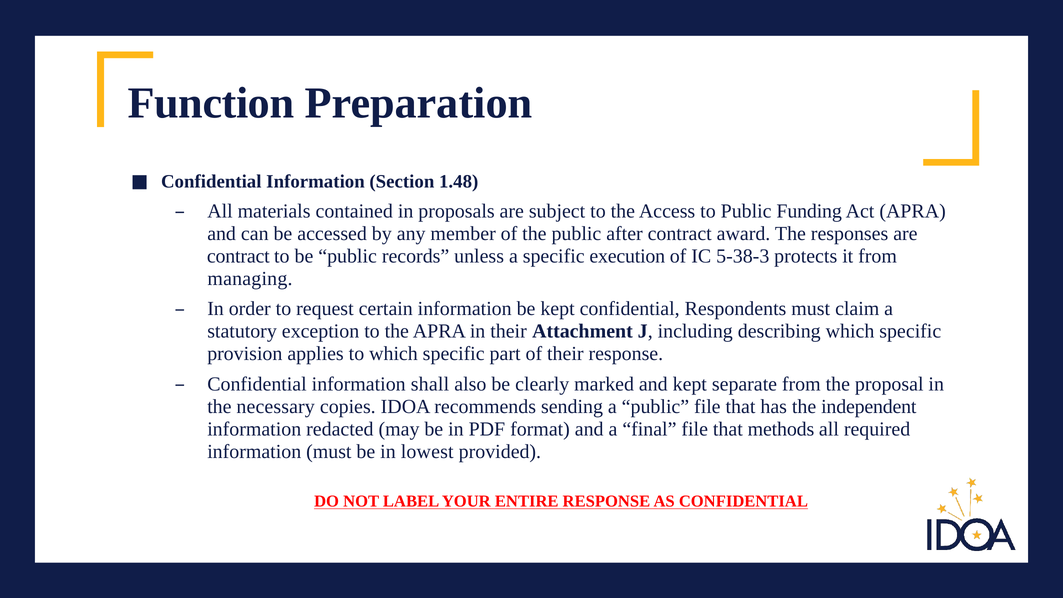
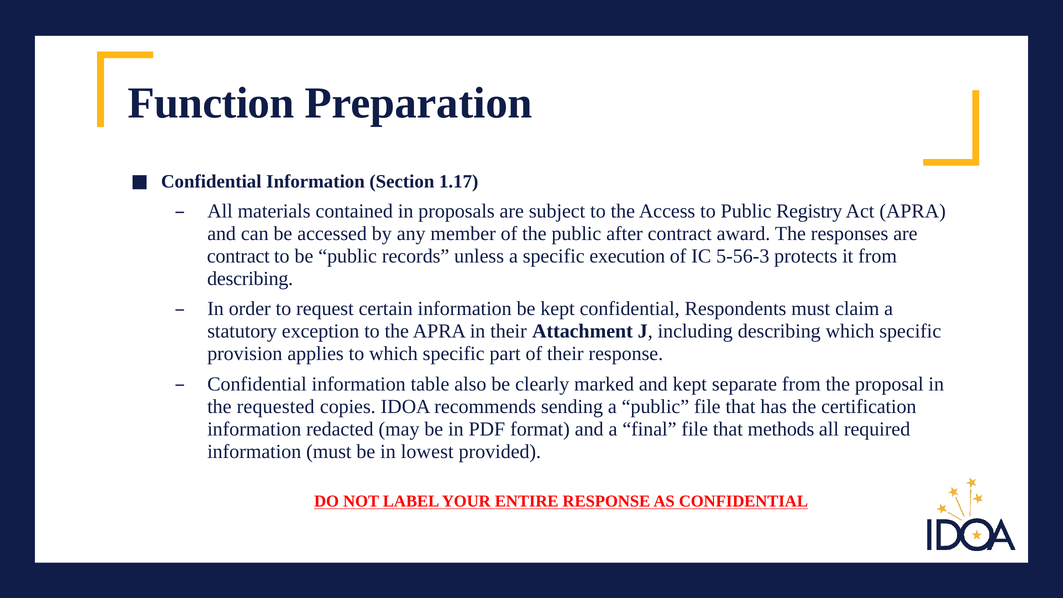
1.48: 1.48 -> 1.17 (459, 182)
Funding: Funding -> Registry (809, 211)
5-38-3: 5-38-3 -> 5-56-3 (743, 256)
managing: managing -> describing (250, 279)
shall: shall -> table (430, 384)
necessary: necessary -> requested (276, 406)
independent: independent -> certification (869, 406)
